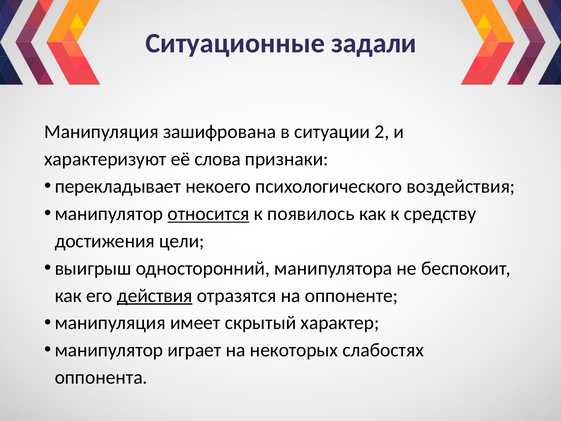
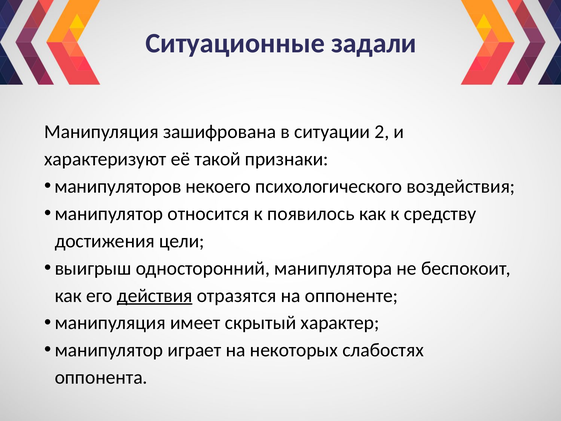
слова: слова -> такой (218, 159)
перекладывает: перекладывает -> манипуляторов (118, 186)
относится underline: present -> none (209, 214)
